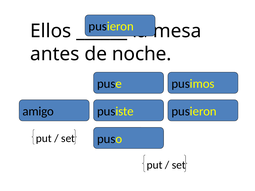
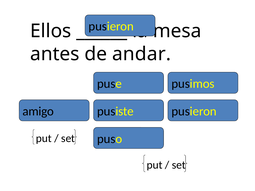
noche: noche -> andar (142, 54)
